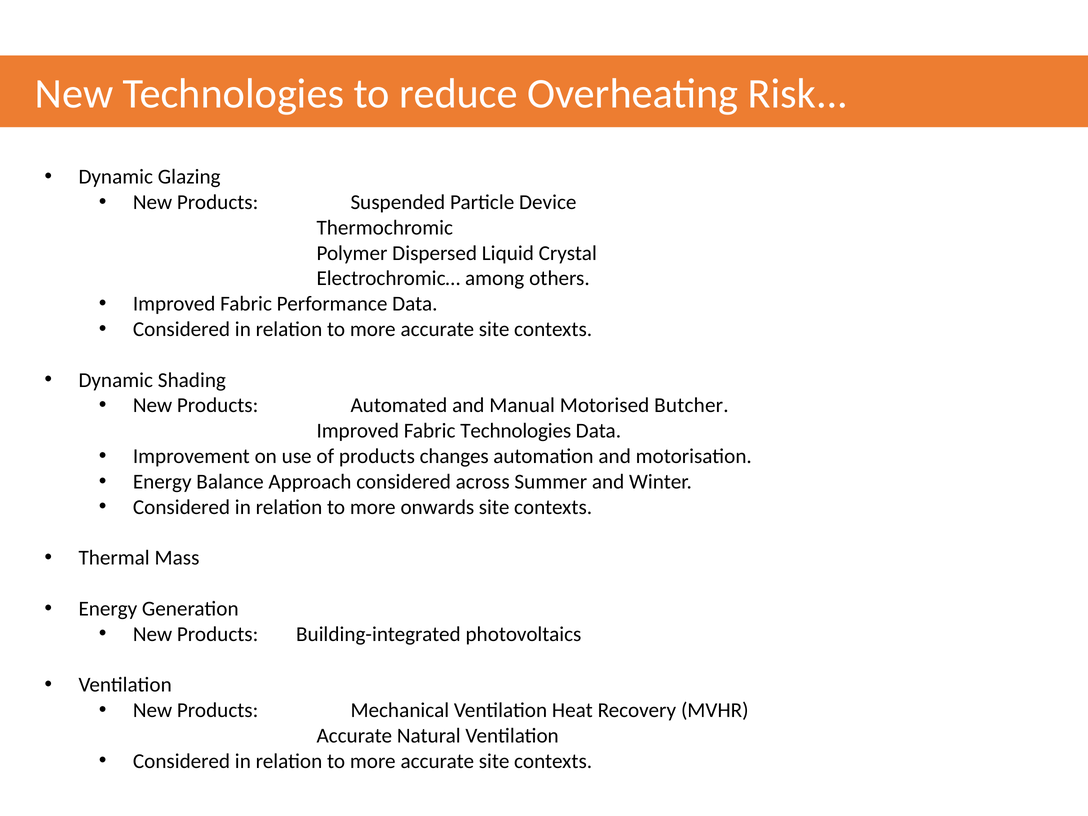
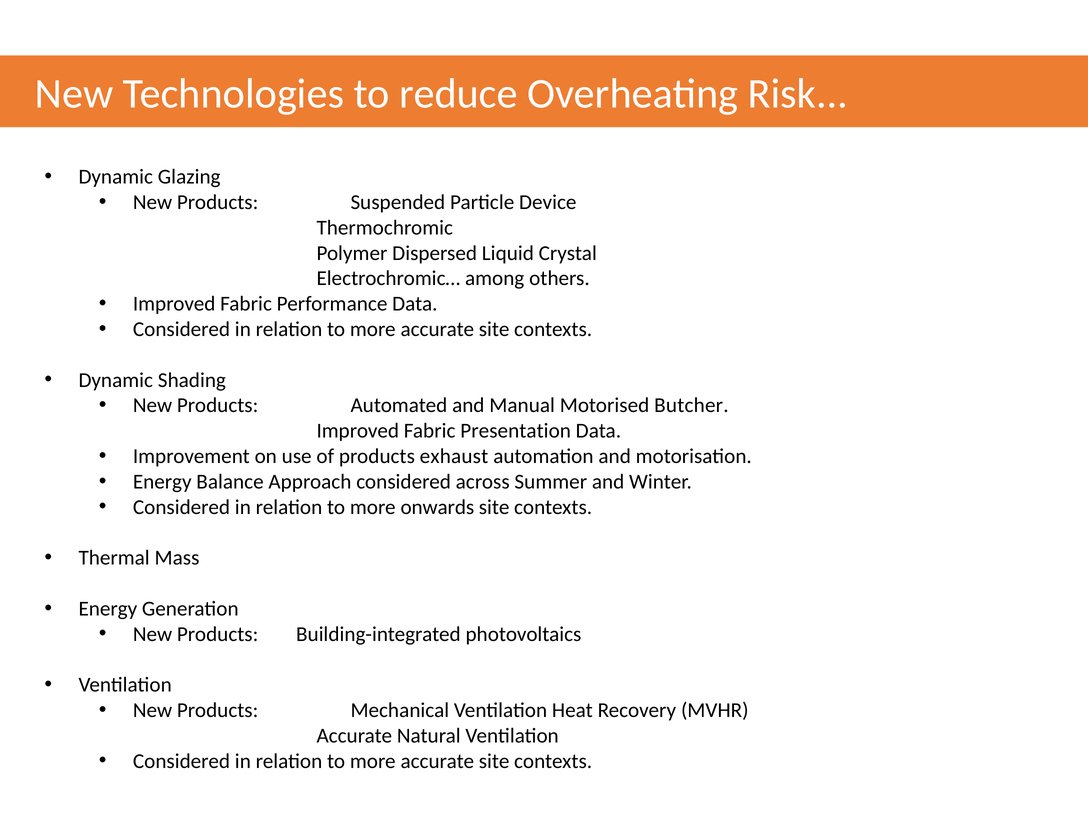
Fabric Technologies: Technologies -> Presentation (516, 431)
changes: changes -> exhaust (454, 456)
